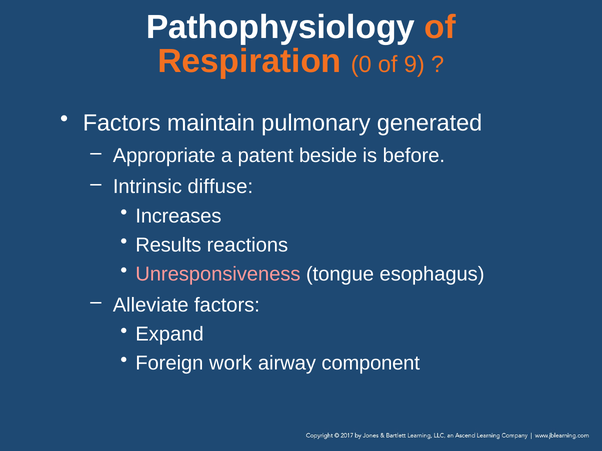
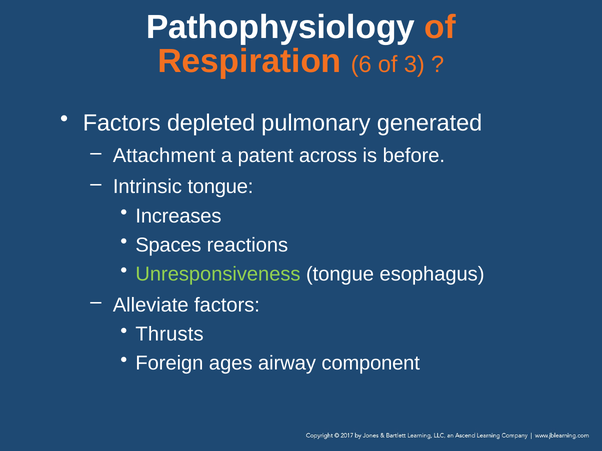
0: 0 -> 6 (361, 65)
9: 9 -> 3 (414, 65)
maintain: maintain -> depleted (211, 123)
Appropriate: Appropriate -> Attachment (164, 156)
beside: beside -> across (328, 156)
Intrinsic diffuse: diffuse -> tongue (220, 187)
Results: Results -> Spaces (168, 245)
Unresponsiveness colour: pink -> light green (218, 274)
Expand: Expand -> Thrusts (170, 335)
work: work -> ages (231, 364)
